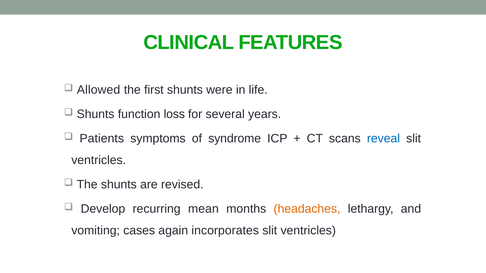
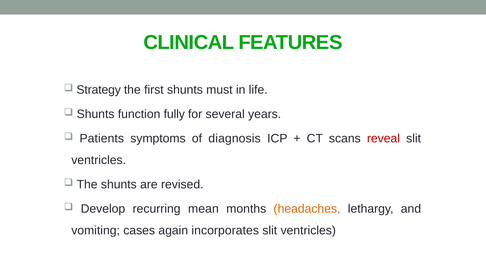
Allowed: Allowed -> Strategy (99, 90)
were: were -> must (219, 90)
loss: loss -> fully (174, 114)
syndrome: syndrome -> diagnosis (235, 139)
reveal colour: blue -> red (383, 139)
